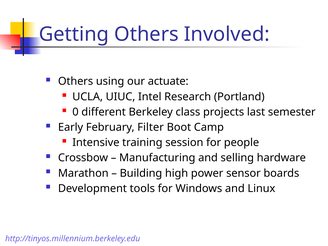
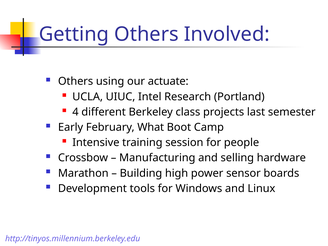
0: 0 -> 4 (75, 112)
Filter: Filter -> What (151, 127)
